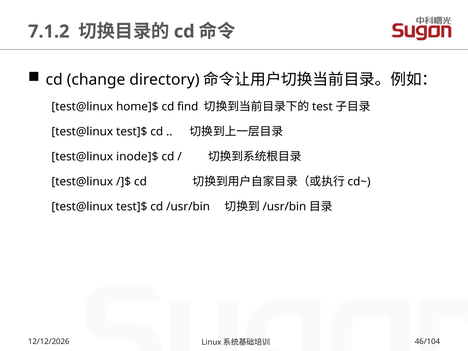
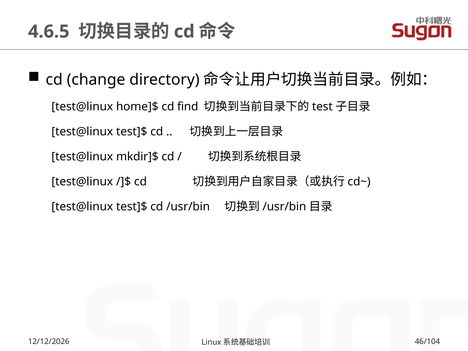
7.1.2: 7.1.2 -> 4.6.5 (49, 32)
inode]$: inode]$ -> mkdir]$ (137, 157)
